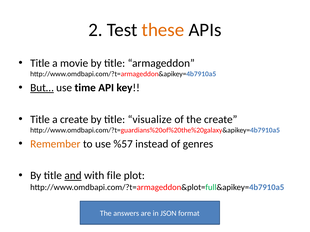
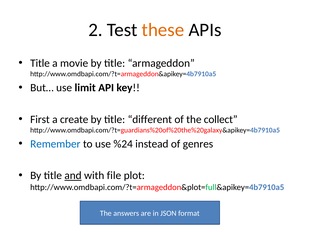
But… underline: present -> none (42, 88)
time: time -> limit (85, 88)
Title: Title -> First (40, 120)
visualize: visualize -> different (150, 120)
the create: create -> collect (221, 120)
Remember colour: orange -> blue (55, 144)
%57: %57 -> %24 (123, 144)
